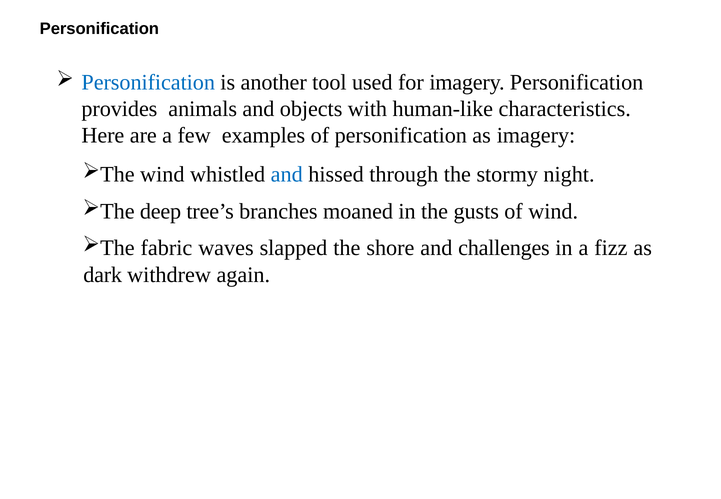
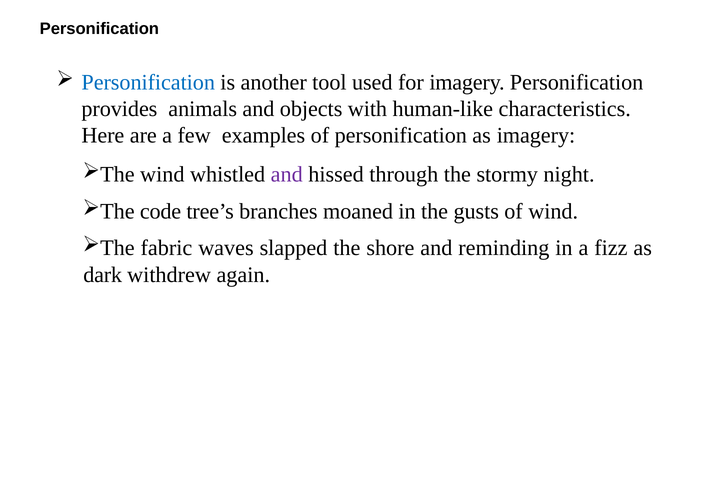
and colour: blue -> purple (287, 175)
deep: deep -> code (161, 211)
challenges: challenges -> reminding (504, 248)
